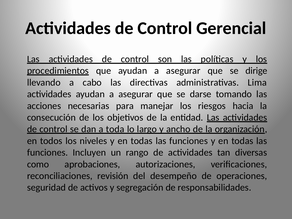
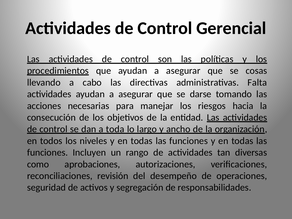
dirige: dirige -> cosas (256, 71)
Lima: Lima -> Falta (257, 82)
